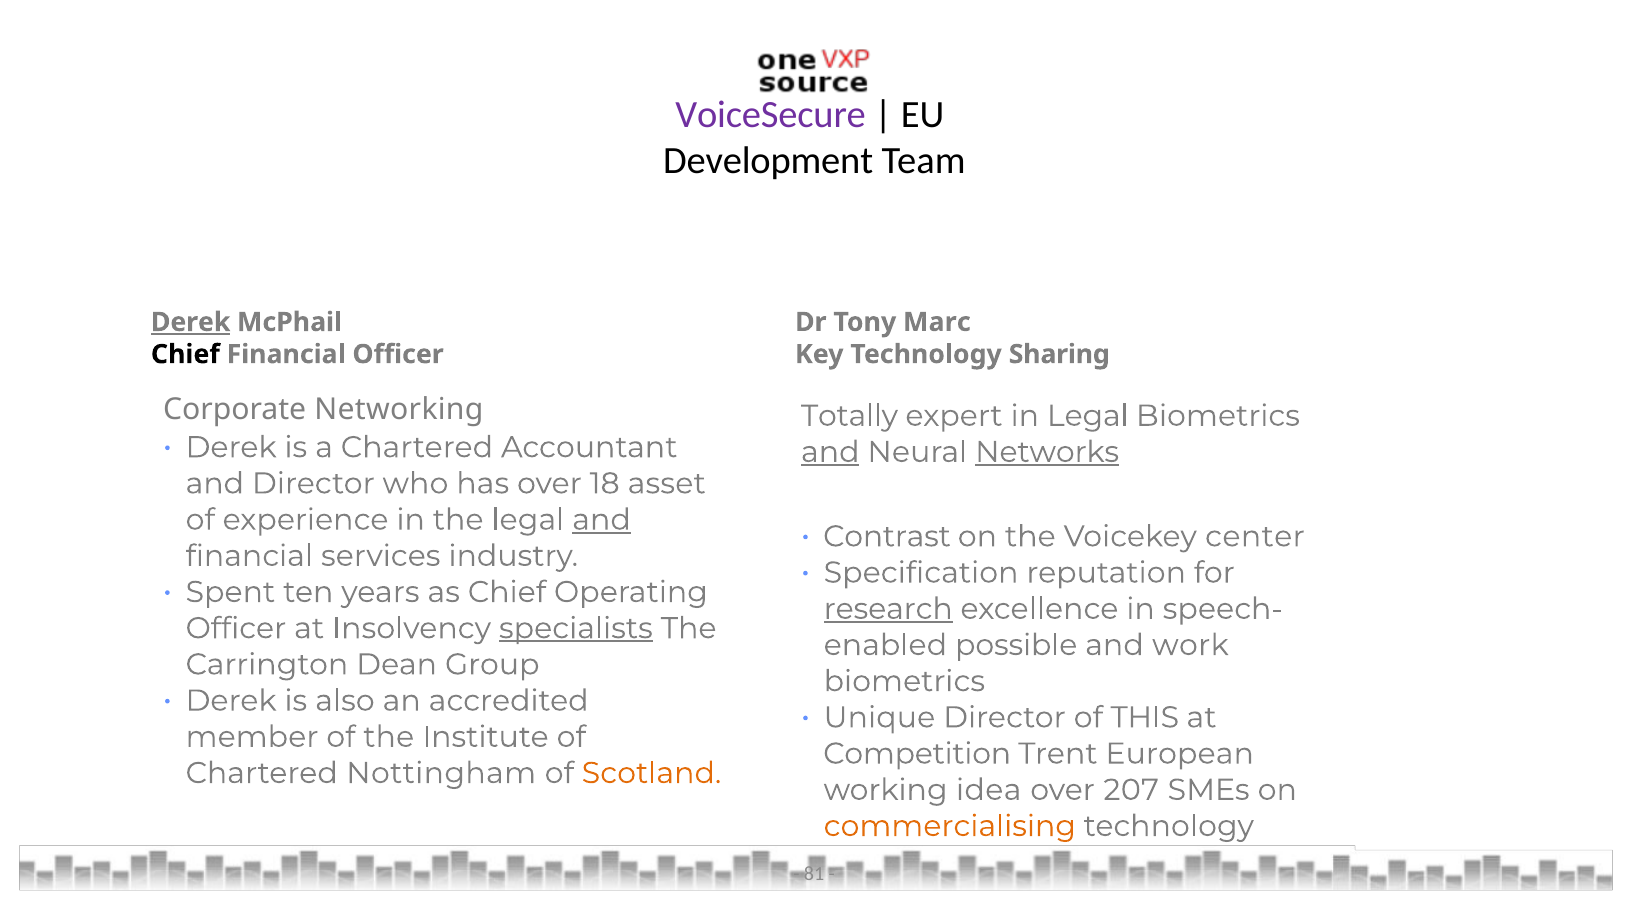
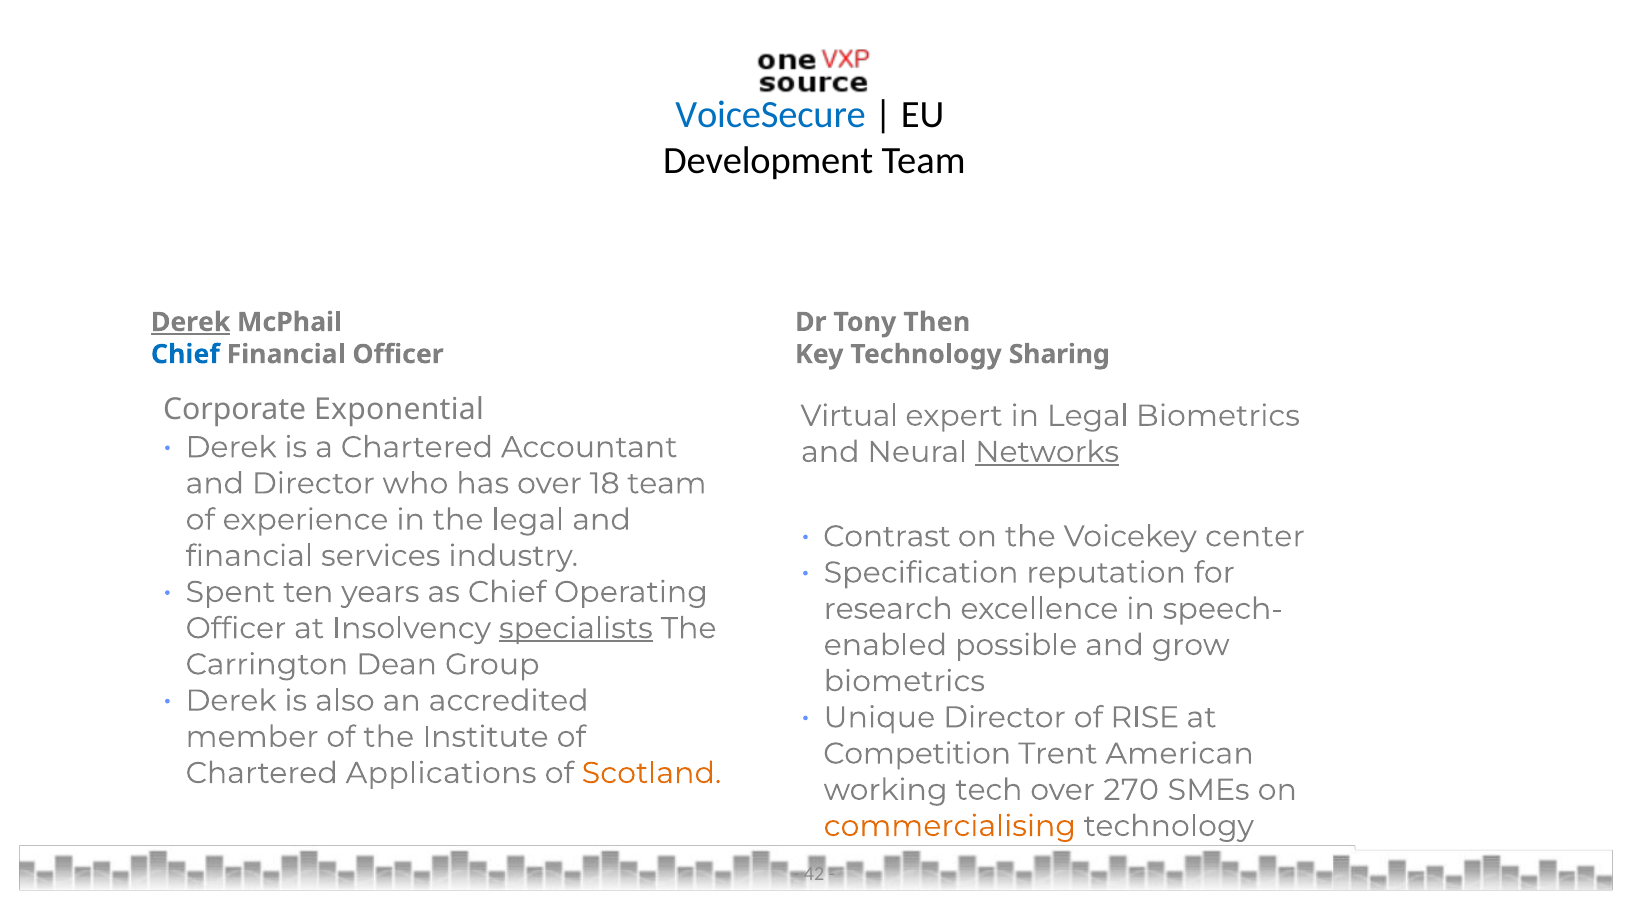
VoiceSecure colour: purple -> blue (771, 114)
Marc: Marc -> Then (937, 322)
Chief colour: black -> blue (185, 354)
Networking: Networking -> Exponential (399, 410)
Totally: Totally -> Virtual (849, 416)
and underline: present -> none (830, 452)
asset: asset -> team (667, 483)
and underline: present -> none (602, 520)
research underline: present -> none (888, 609)
work: work -> grow (1191, 645)
THIS: THIS -> RISE (1145, 717)
European: European -> American (1180, 754)
Nottingham: Nottingham -> Applications (441, 773)
idea: idea -> tech (989, 790)
207: 207 -> 270 (1131, 790)
81: 81 -> 42 (814, 874)
